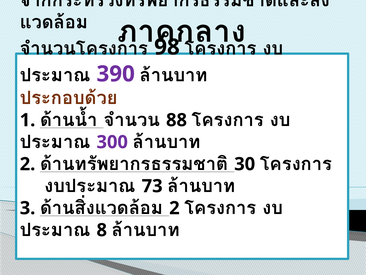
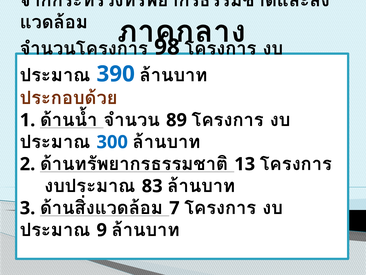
390 colour: purple -> blue (116, 74)
88: 88 -> 89 (176, 120)
300 colour: purple -> blue (112, 142)
30: 30 -> 13 (245, 164)
73: 73 -> 83 (152, 186)
2: 2 -> 7 (174, 208)
8: 8 -> 9 (102, 230)
